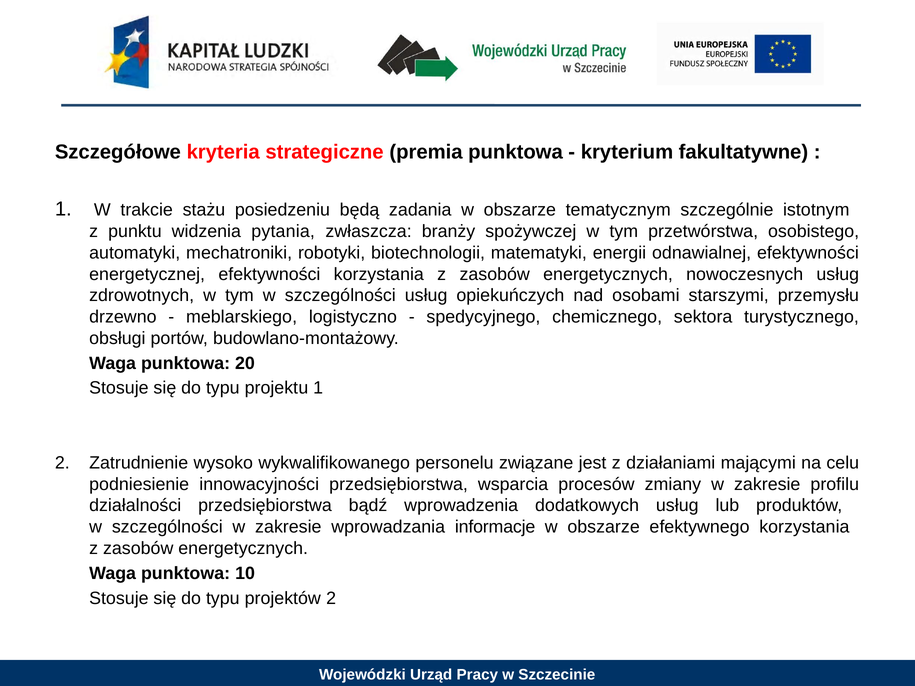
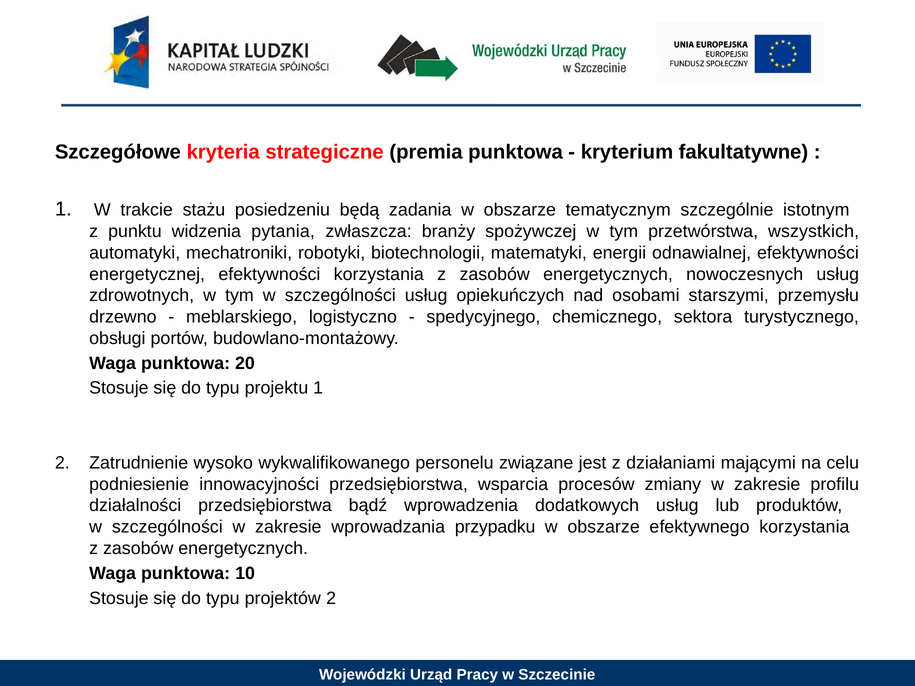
osobistego: osobistego -> wszystkich (814, 232)
informacje: informacje -> przypadku (495, 527)
